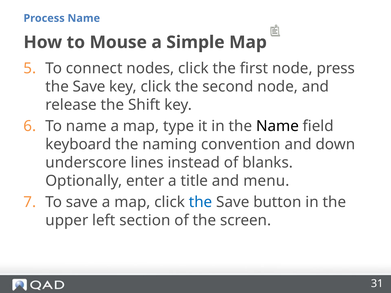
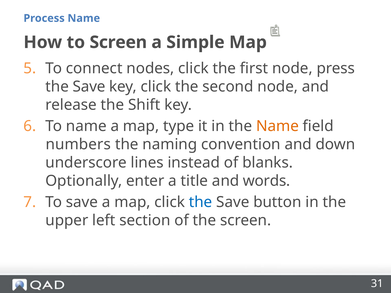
to Mouse: Mouse -> Screen (118, 42)
Name colour: black -> orange (277, 126)
keyboard: keyboard -> numbers (78, 145)
menu: menu -> words (267, 181)
